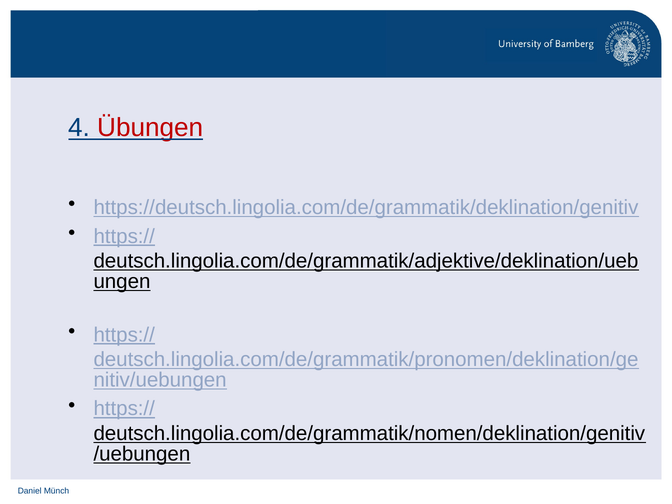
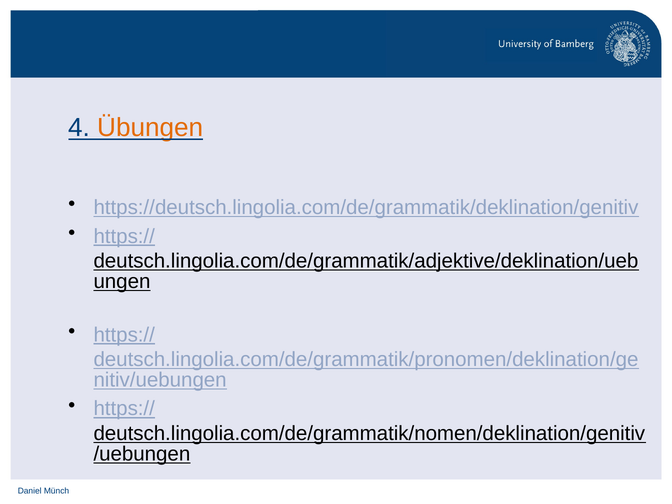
Übungen colour: red -> orange (150, 128)
